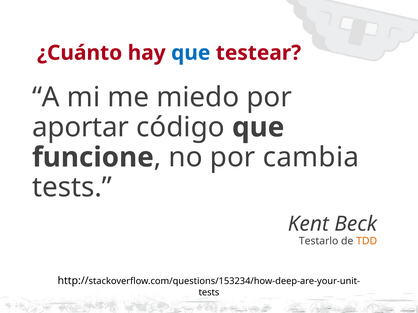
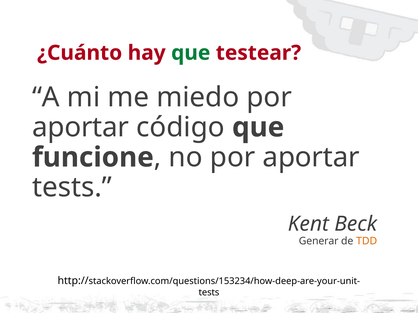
que colour: blue -> green (191, 53)
no por cambia: cambia -> aportar (311, 158)
Testarlo: Testarlo -> Generar (319, 241)
